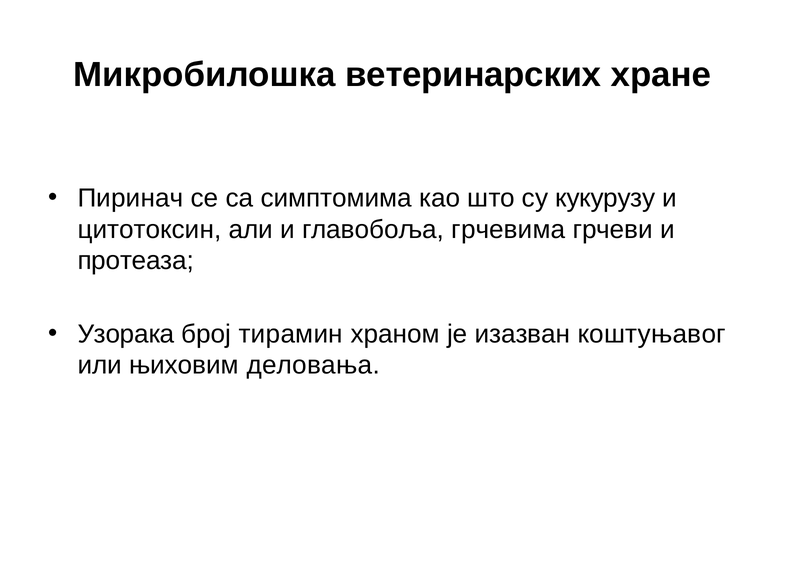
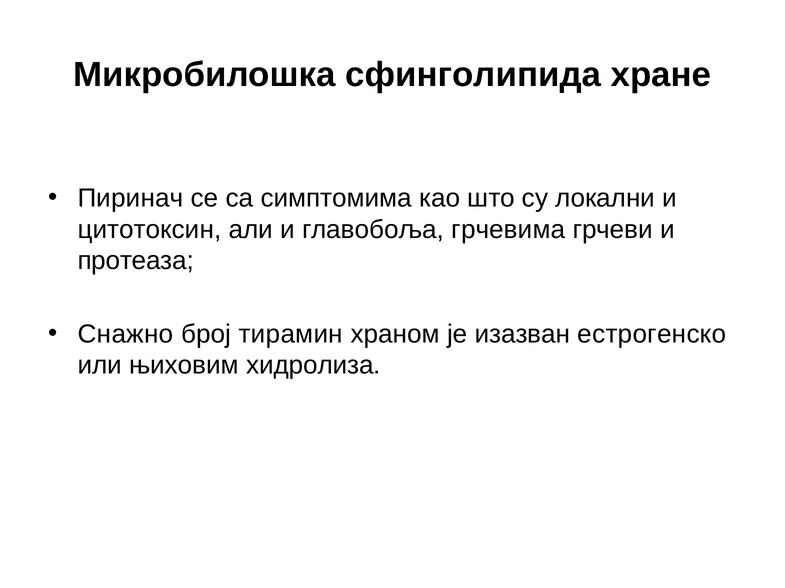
ветеринарских: ветеринарских -> сфинголипида (473, 75)
кукурузу: кукурузу -> локални (605, 198)
Узорака: Узорака -> Снажно (126, 334)
коштуњавог: коштуњавог -> естрогенско (652, 334)
деловања: деловања -> хидролиза (313, 366)
